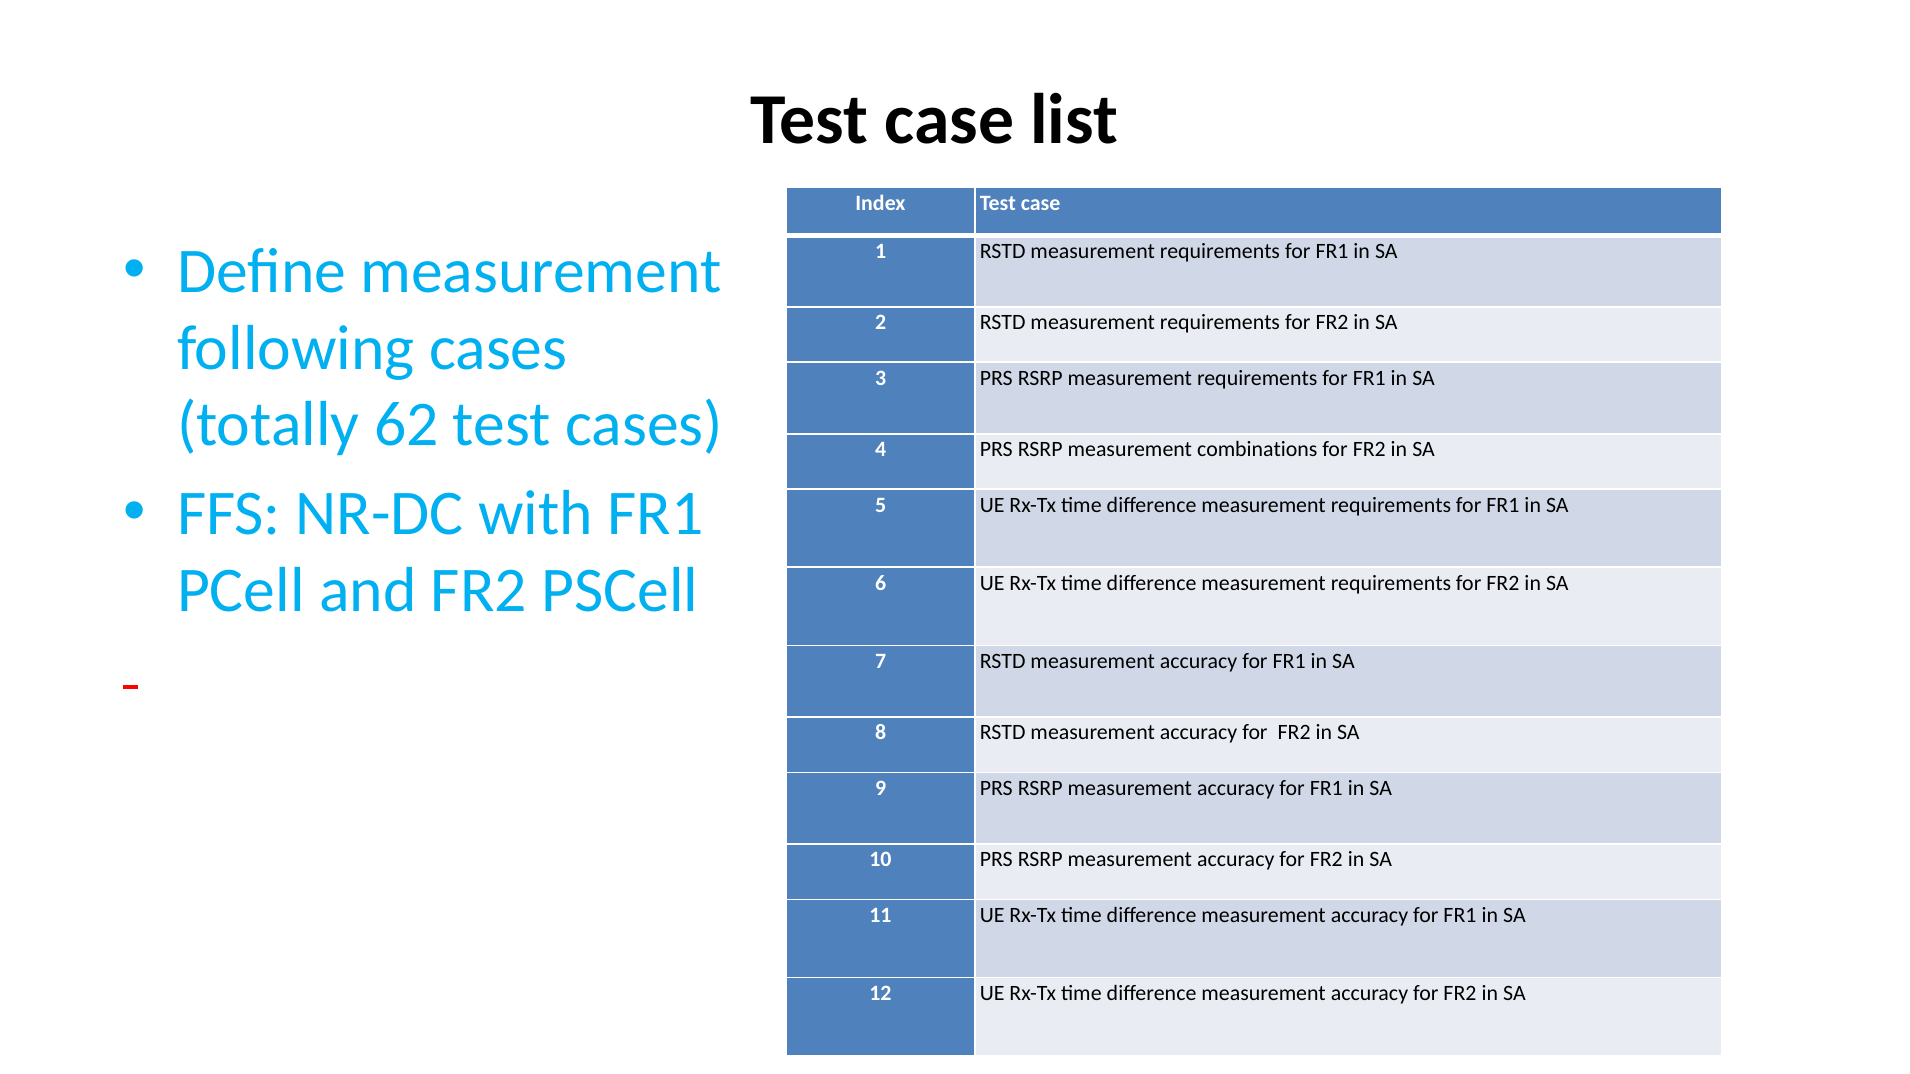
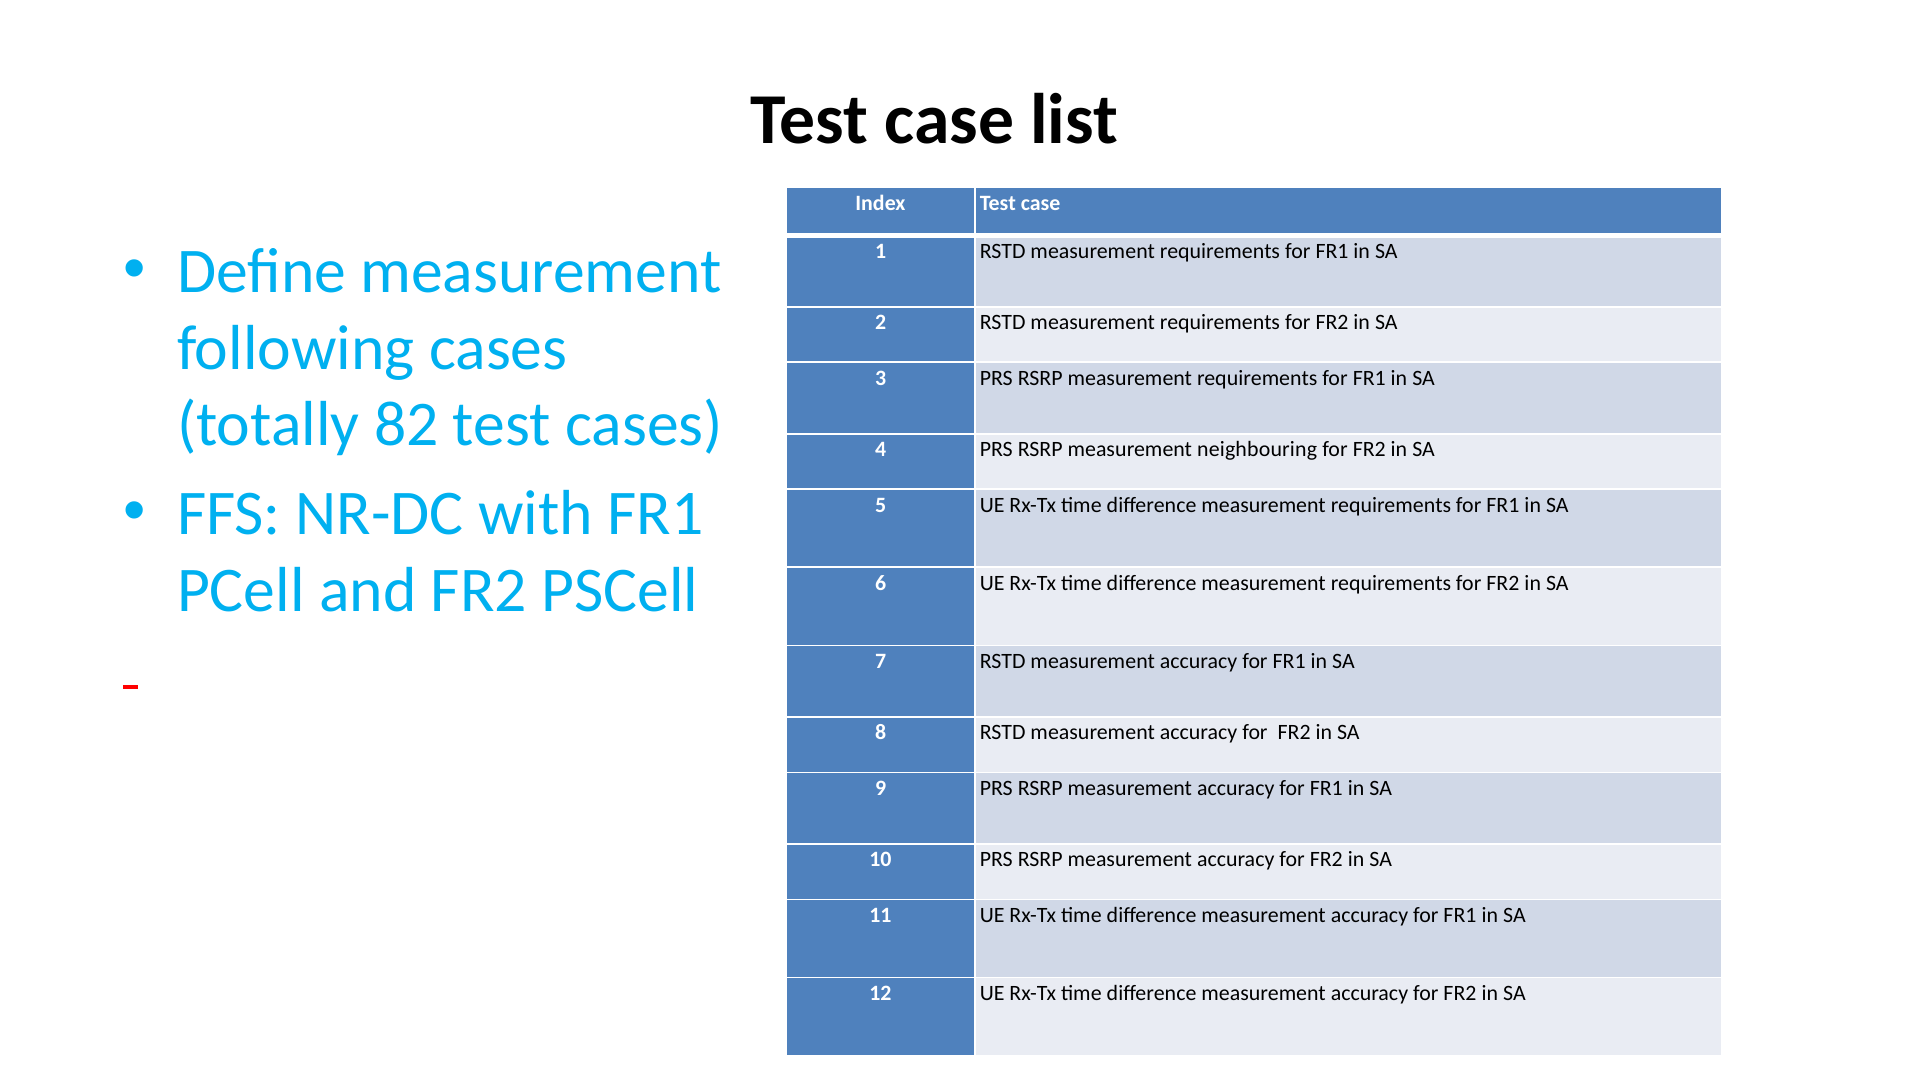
62: 62 -> 82 (406, 425)
combinations: combinations -> neighbouring (1257, 450)
